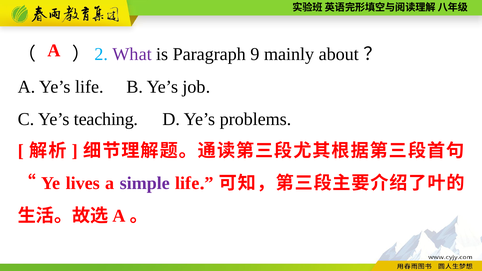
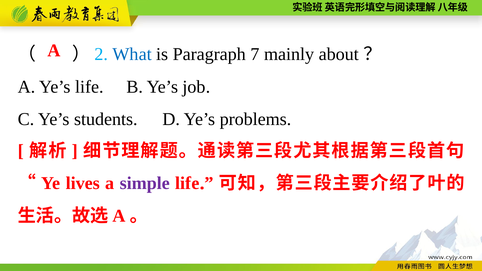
What colour: purple -> blue (132, 54)
9: 9 -> 7 (255, 54)
teaching: teaching -> students (106, 119)
